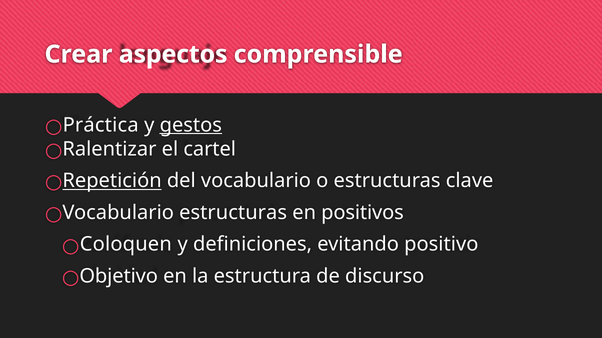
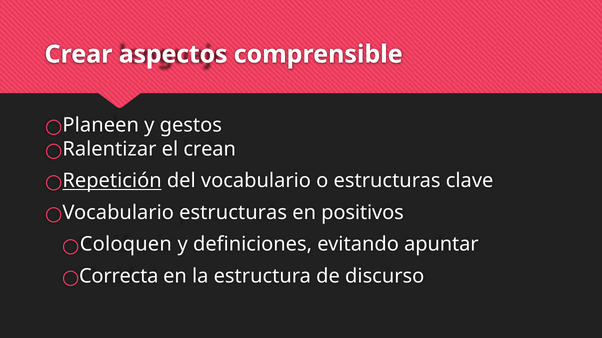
Práctica: Práctica -> Planeen (101, 125)
gestos underline: present -> none (191, 125)
cartel: cartel -> crean (210, 149)
positivo: positivo -> apuntar (441, 245)
Objetivo: Objetivo -> Correcta (119, 277)
